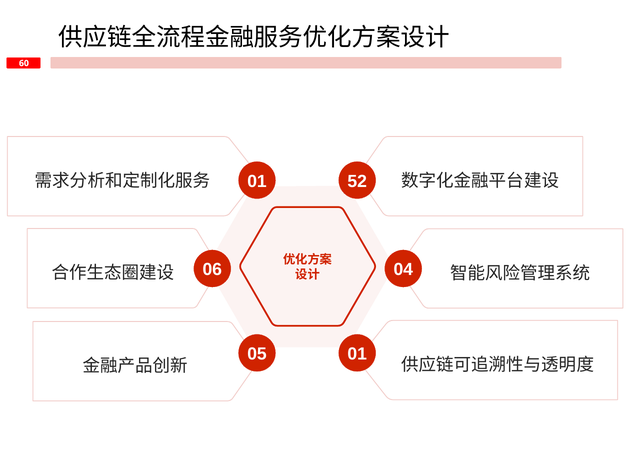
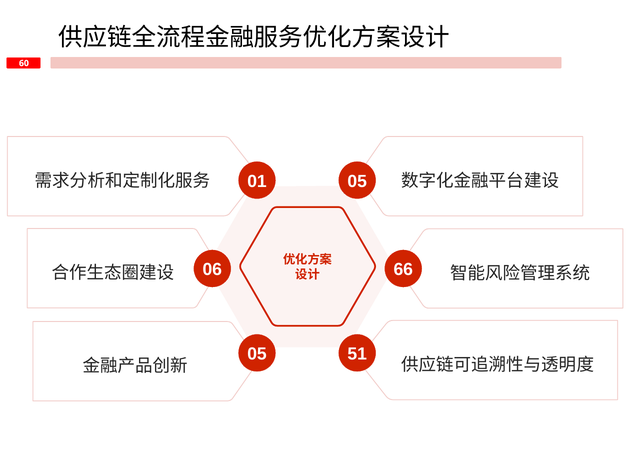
01 52: 52 -> 05 (357, 181)
04: 04 -> 66 (403, 269)
05 01: 01 -> 51 (357, 354)
